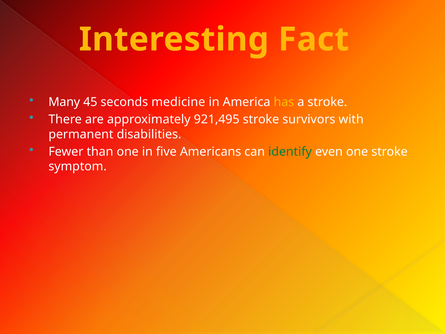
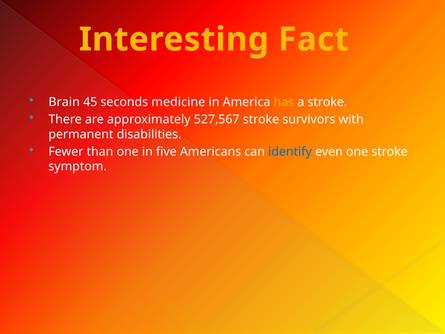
Many: Many -> Brain (64, 102)
921,495: 921,495 -> 527,567 (217, 119)
identify colour: green -> blue (290, 152)
